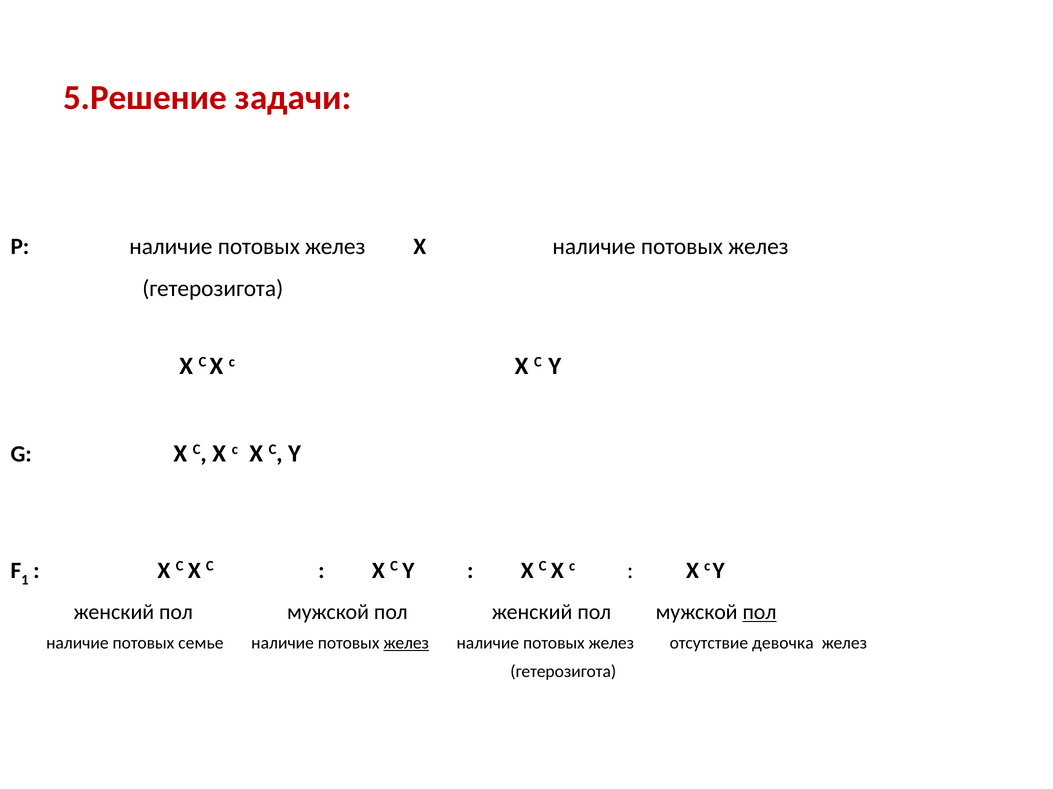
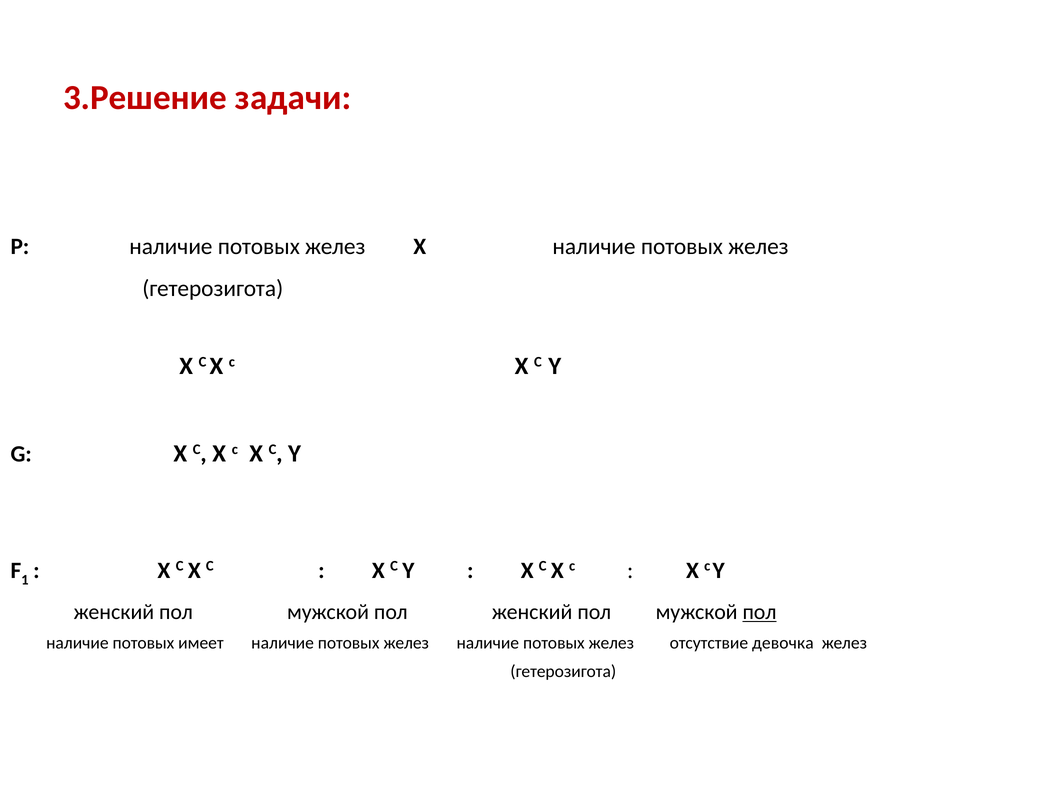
5.Решение: 5.Решение -> 3.Решение (145, 98)
семье: семье -> имеет (201, 644)
желез underline: present -> none (406, 644)
